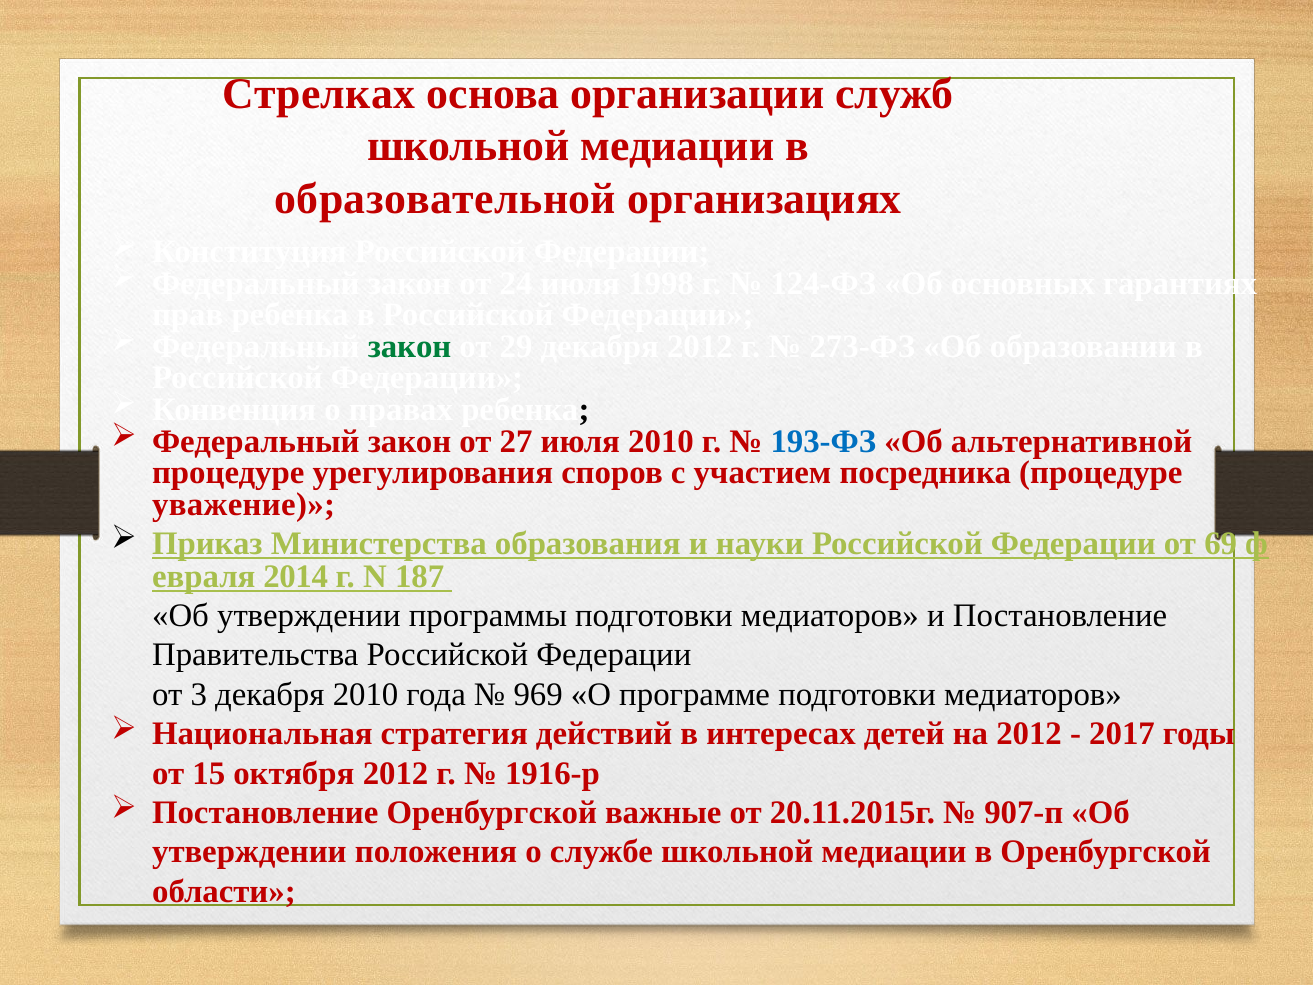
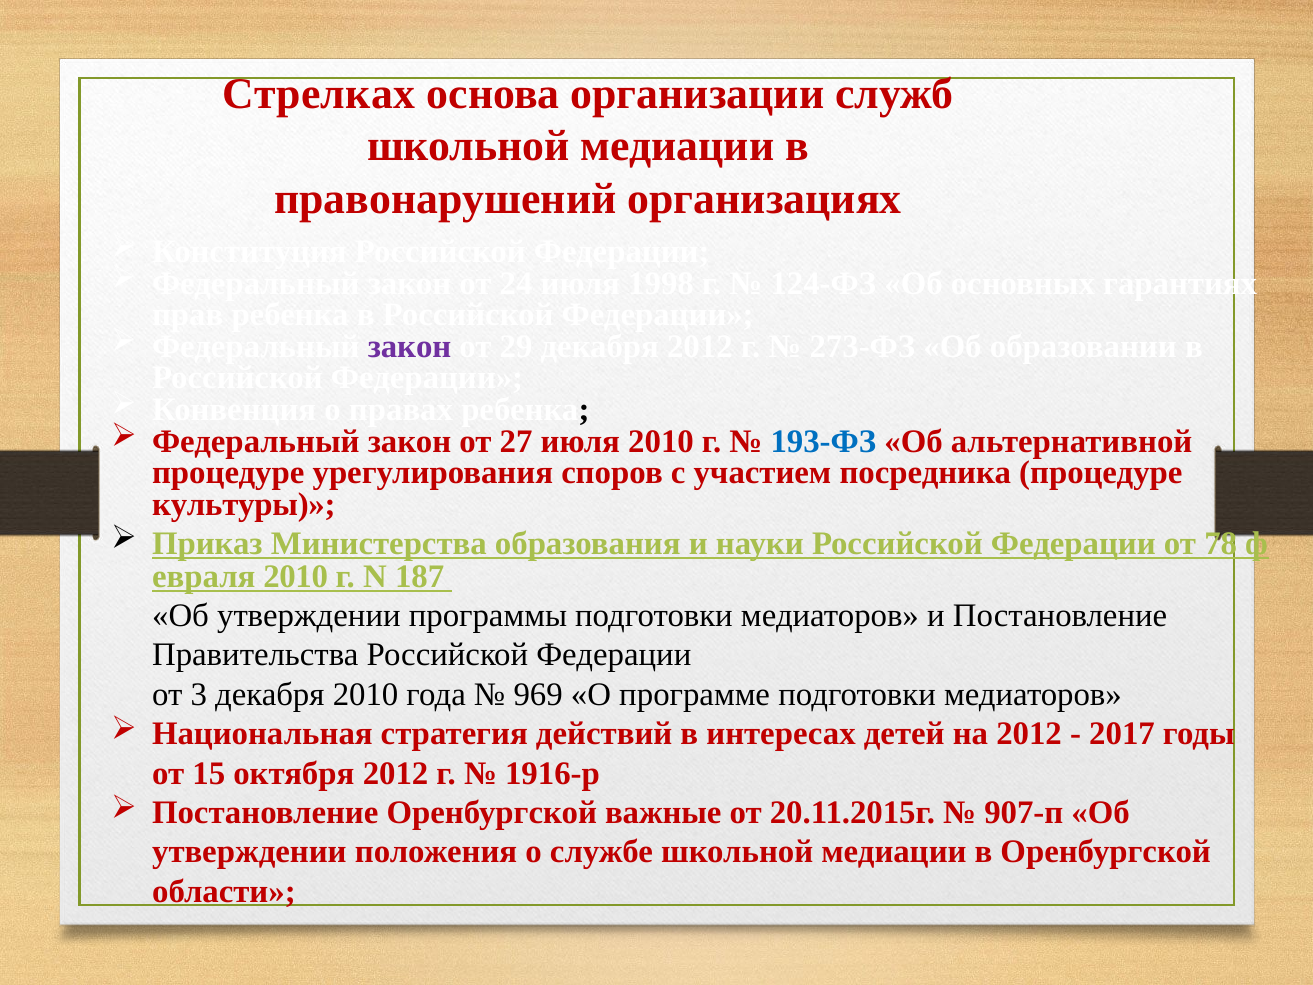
образовательной: образовательной -> правонарушений (446, 199)
закон colour: green -> purple (410, 347)
уважение: уважение -> культуры (244, 504)
69: 69 -> 78 (1221, 543)
2014: 2014 -> 2010 (296, 576)
